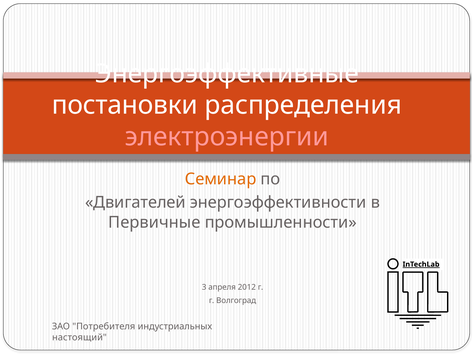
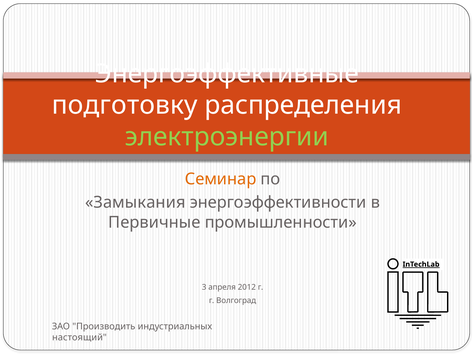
постановки: постановки -> подготовку (125, 105)
электроэнергии colour: pink -> light green (227, 137)
Двигателей: Двигателей -> Замыкания (135, 202)
Потребителя: Потребителя -> Производить (104, 326)
